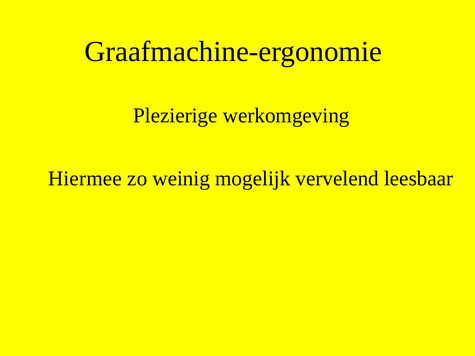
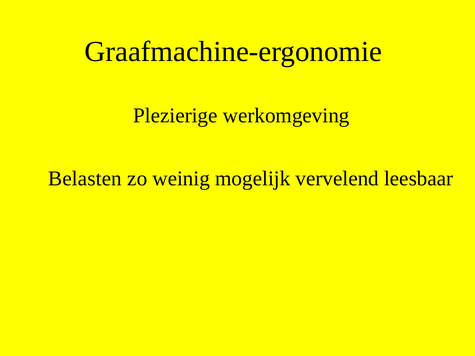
Hiermee: Hiermee -> Belasten (85, 179)
